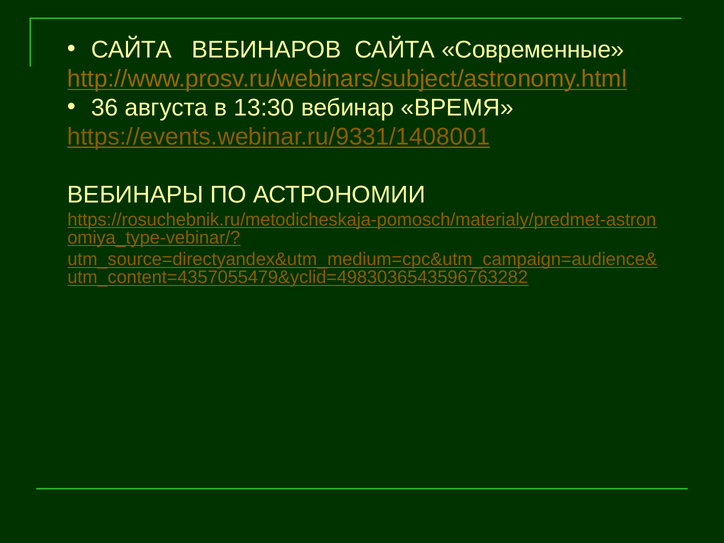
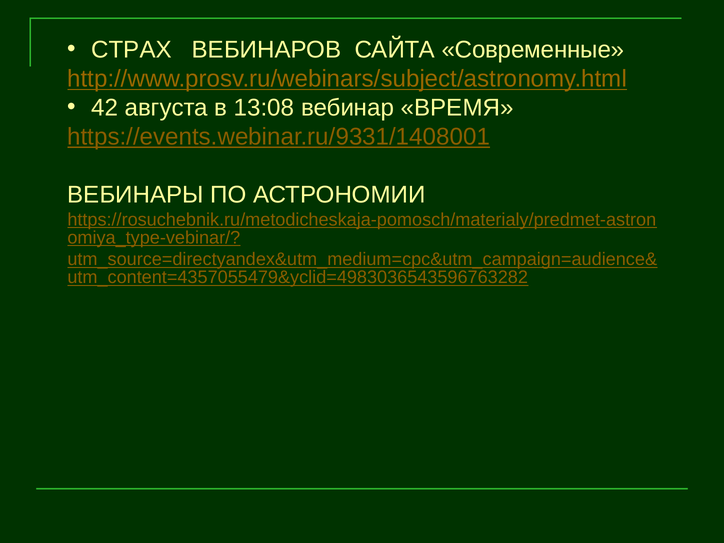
САЙТА: САЙТА -> СТРАХ (131, 50)
36: 36 -> 42 (105, 108)
13:30: 13:30 -> 13:08 (264, 108)
